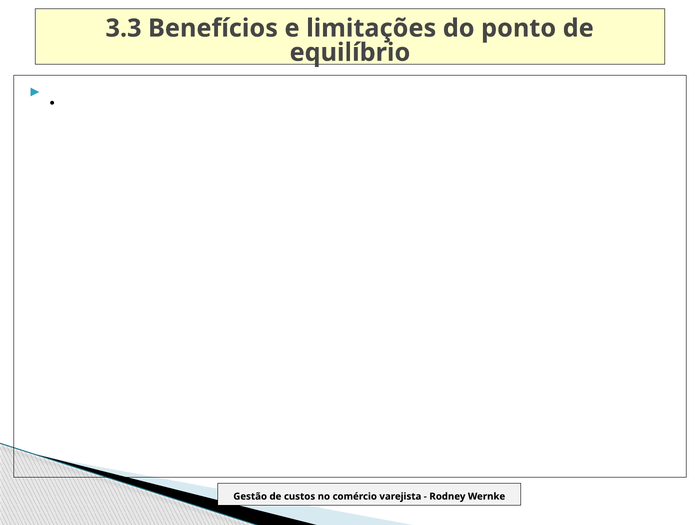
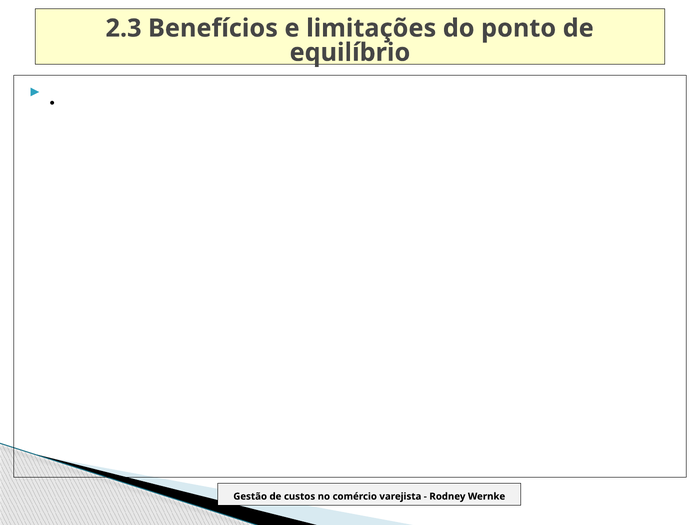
3.3: 3.3 -> 2.3 (124, 28)
